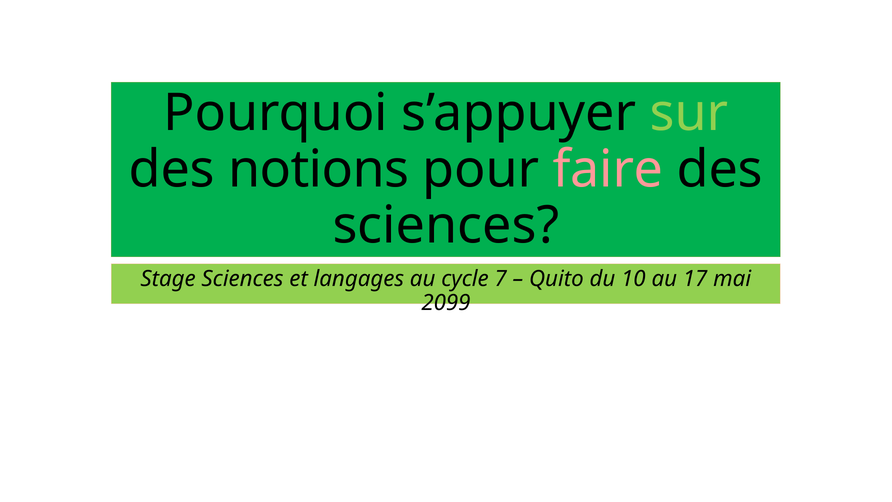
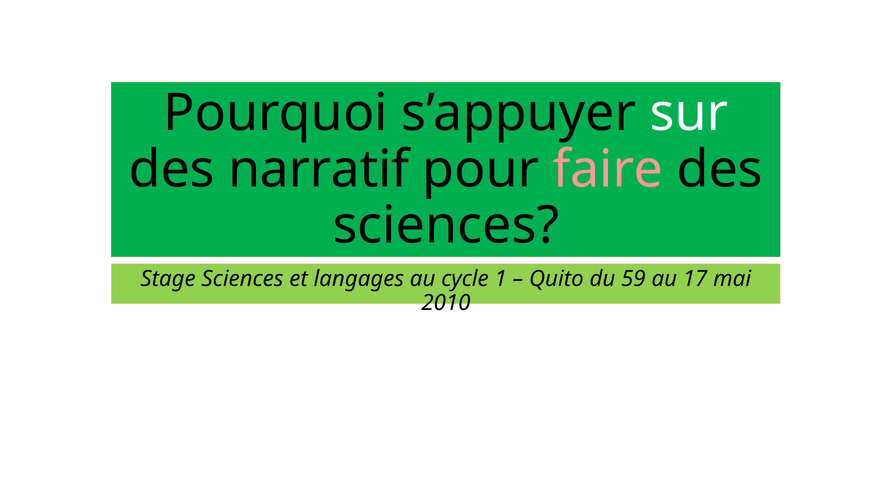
sur colour: light green -> white (689, 113)
notions: notions -> narratif (319, 169)
7: 7 -> 1 (501, 279)
10: 10 -> 59 (633, 279)
2099: 2099 -> 2010 (446, 303)
